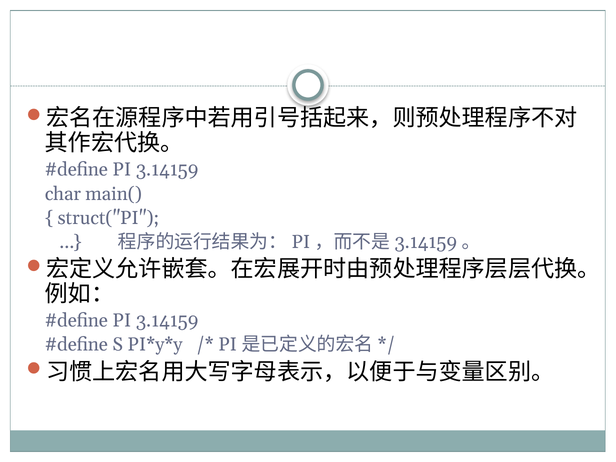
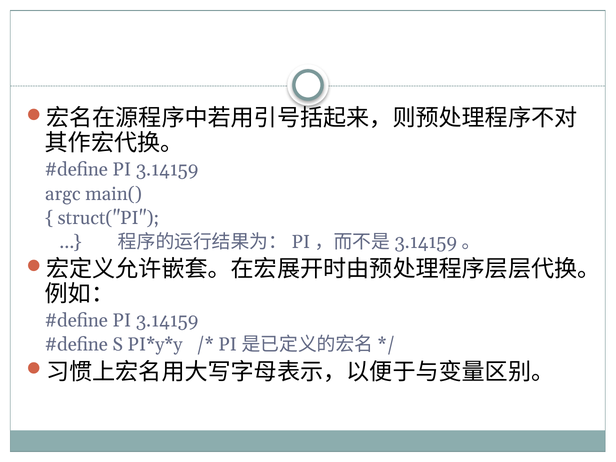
char: char -> argc (63, 194)
